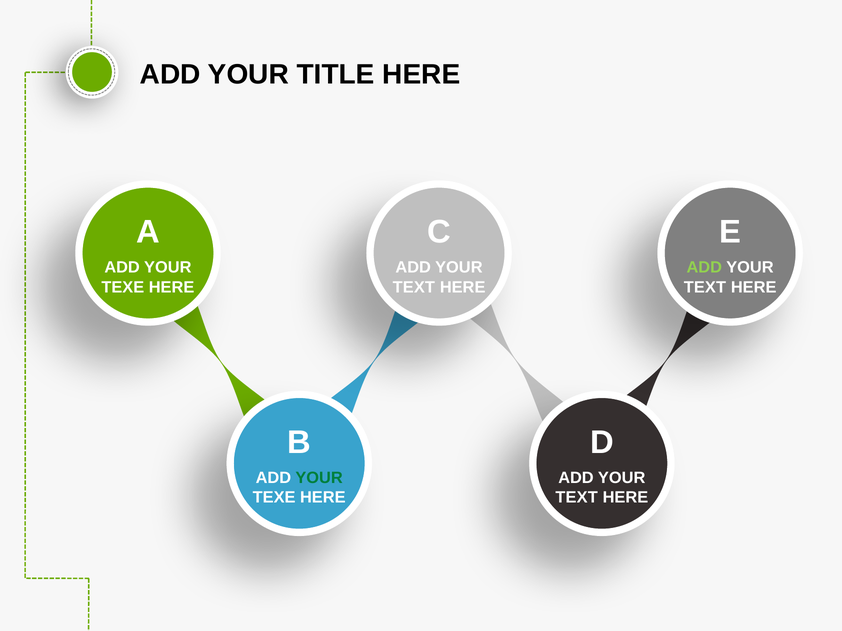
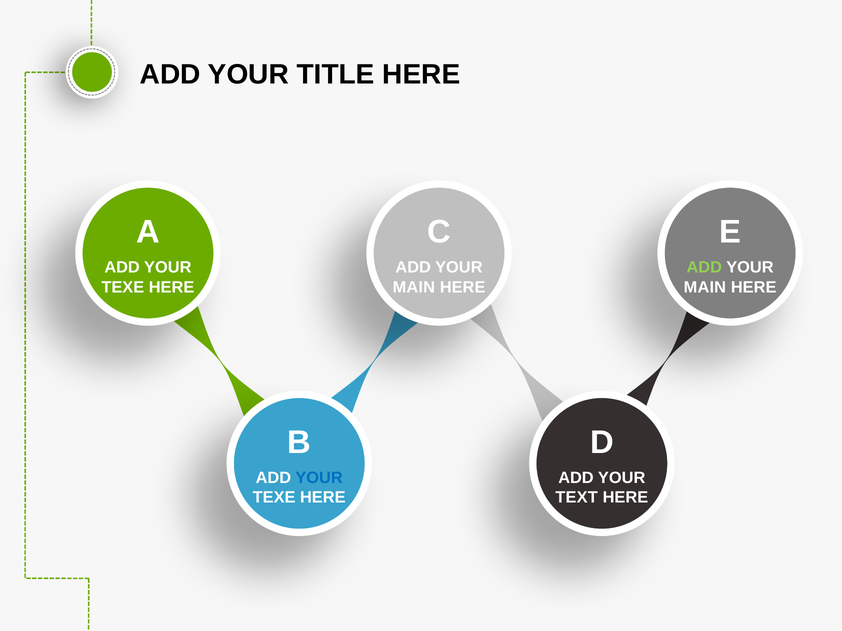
TEXT: TEXT -> MAIN (414, 287)
TEXT: TEXT -> MAIN (705, 287)
YOUR colour: green -> blue (319, 478)
